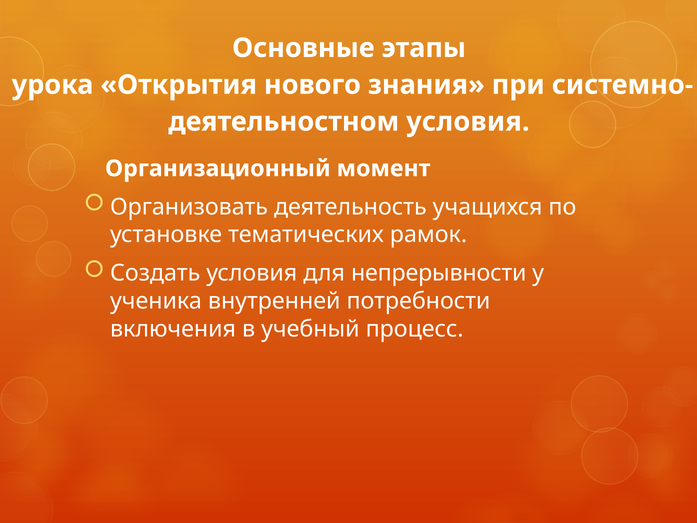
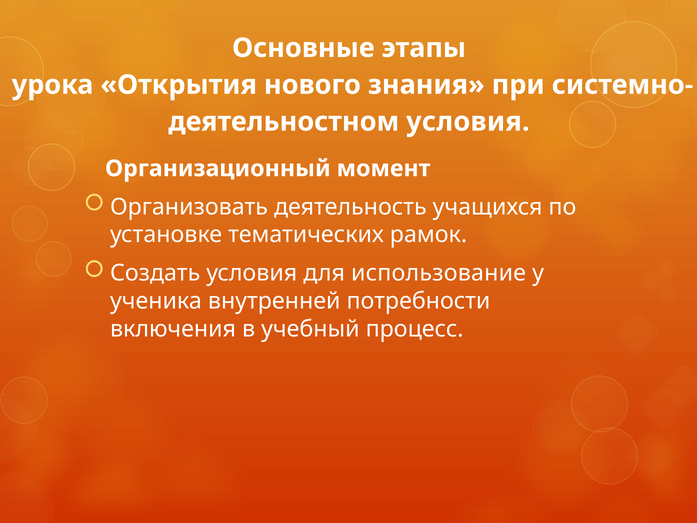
непрерывности: непрерывности -> использование (439, 273)
